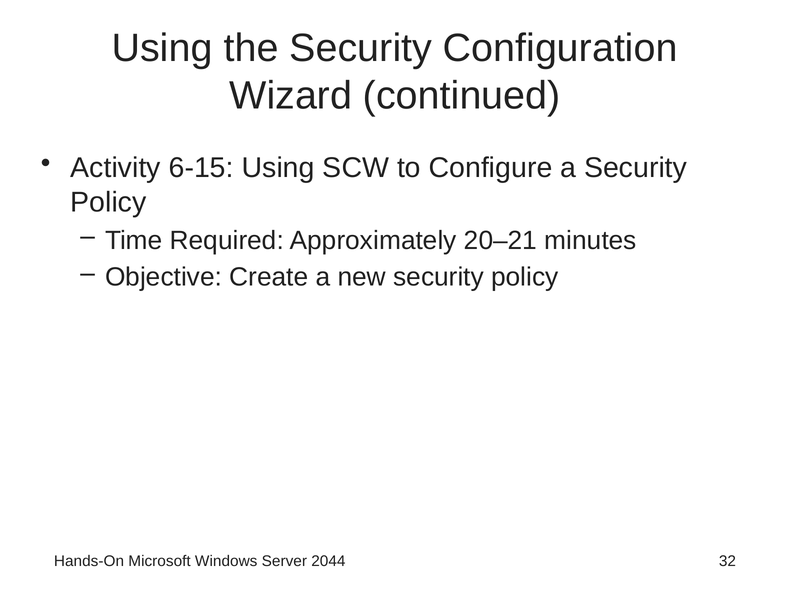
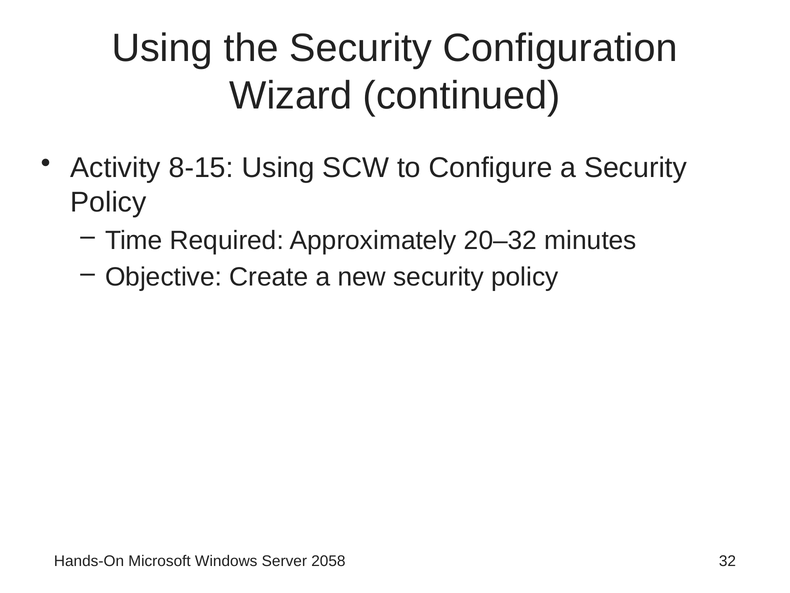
6-15: 6-15 -> 8-15 (201, 168)
20–21: 20–21 -> 20–32 (501, 240)
2044: 2044 -> 2058 (328, 561)
